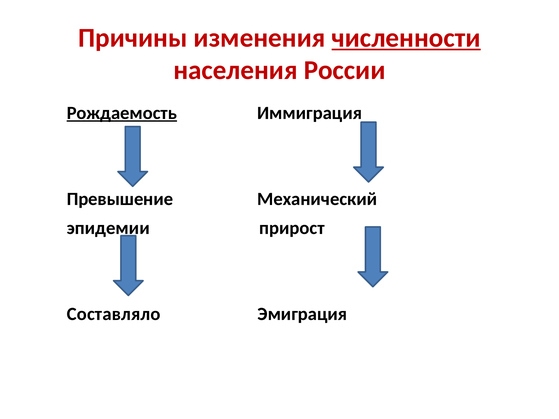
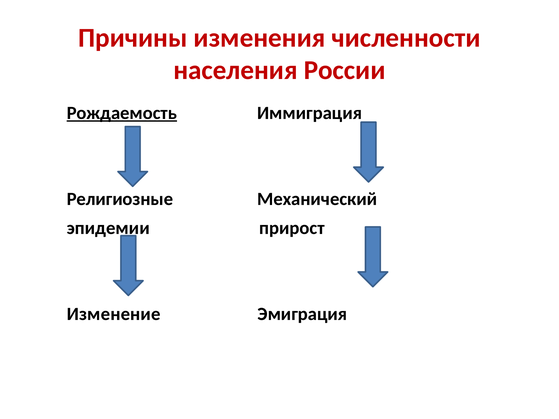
численности underline: present -> none (406, 38)
Превышение: Превышение -> Религиозные (120, 199)
Составляло: Составляло -> Изменение (114, 314)
